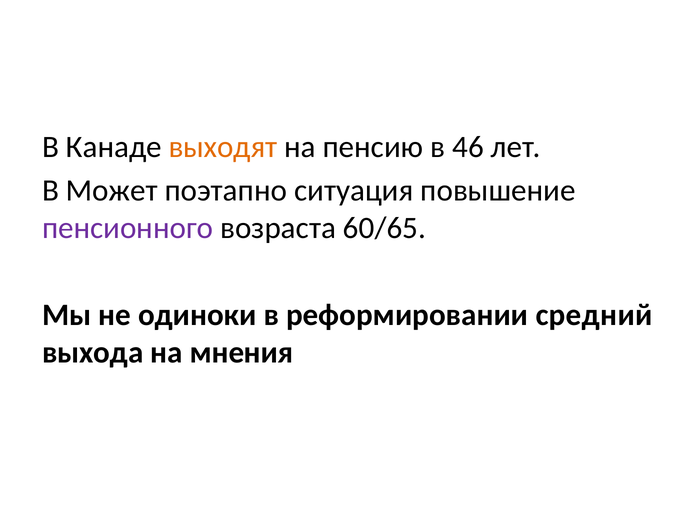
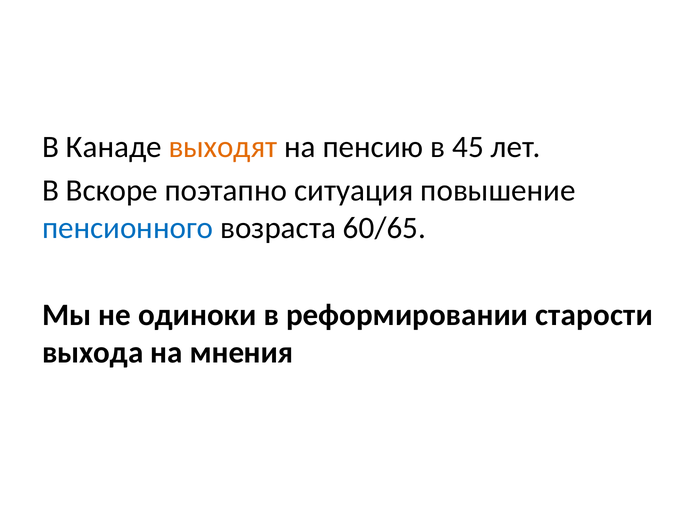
46: 46 -> 45 (468, 147)
Может: Может -> Вскоре (112, 190)
пенсионного colour: purple -> blue (128, 228)
средний: средний -> старости (594, 315)
